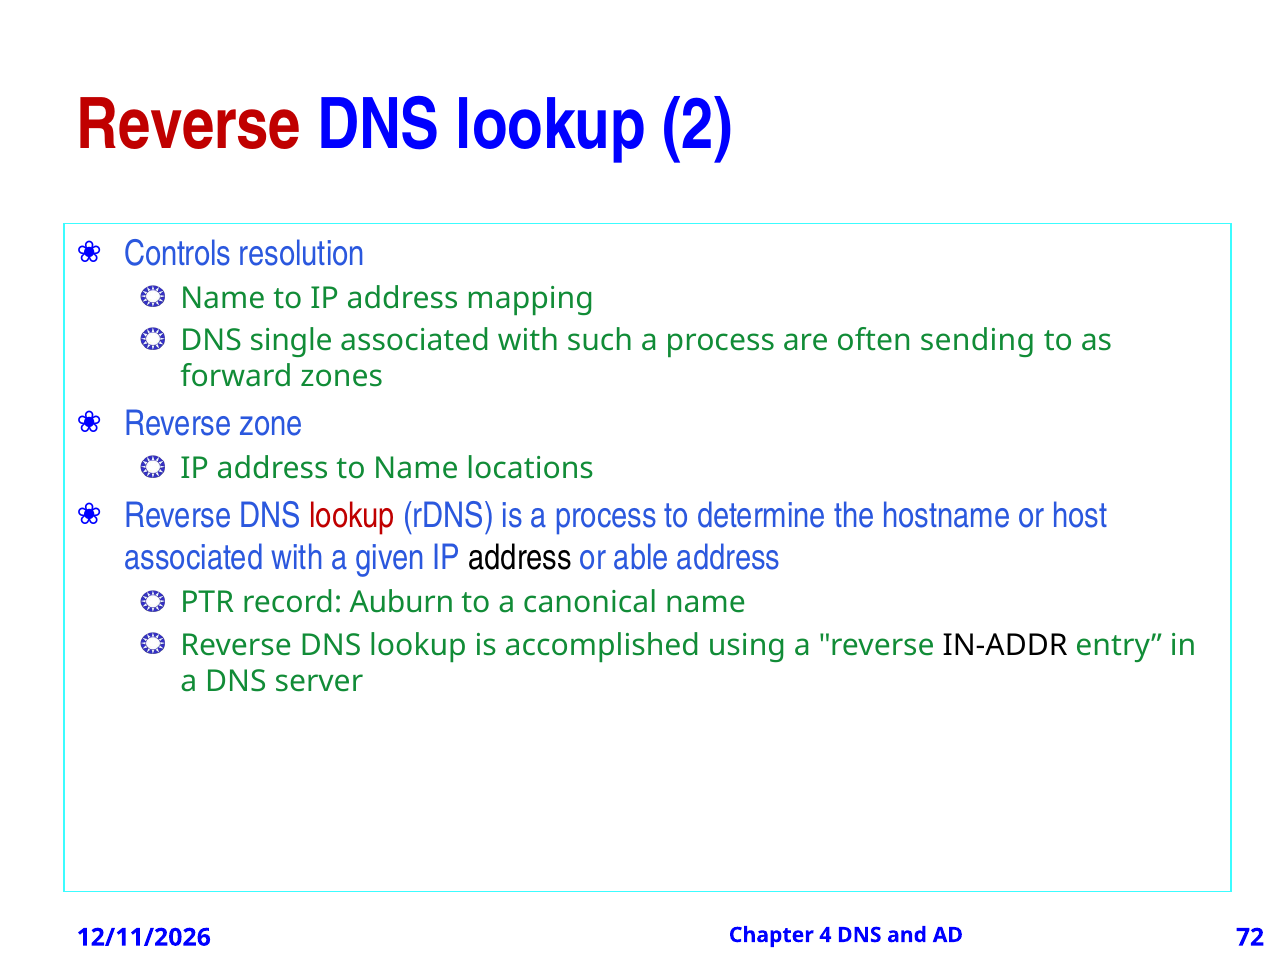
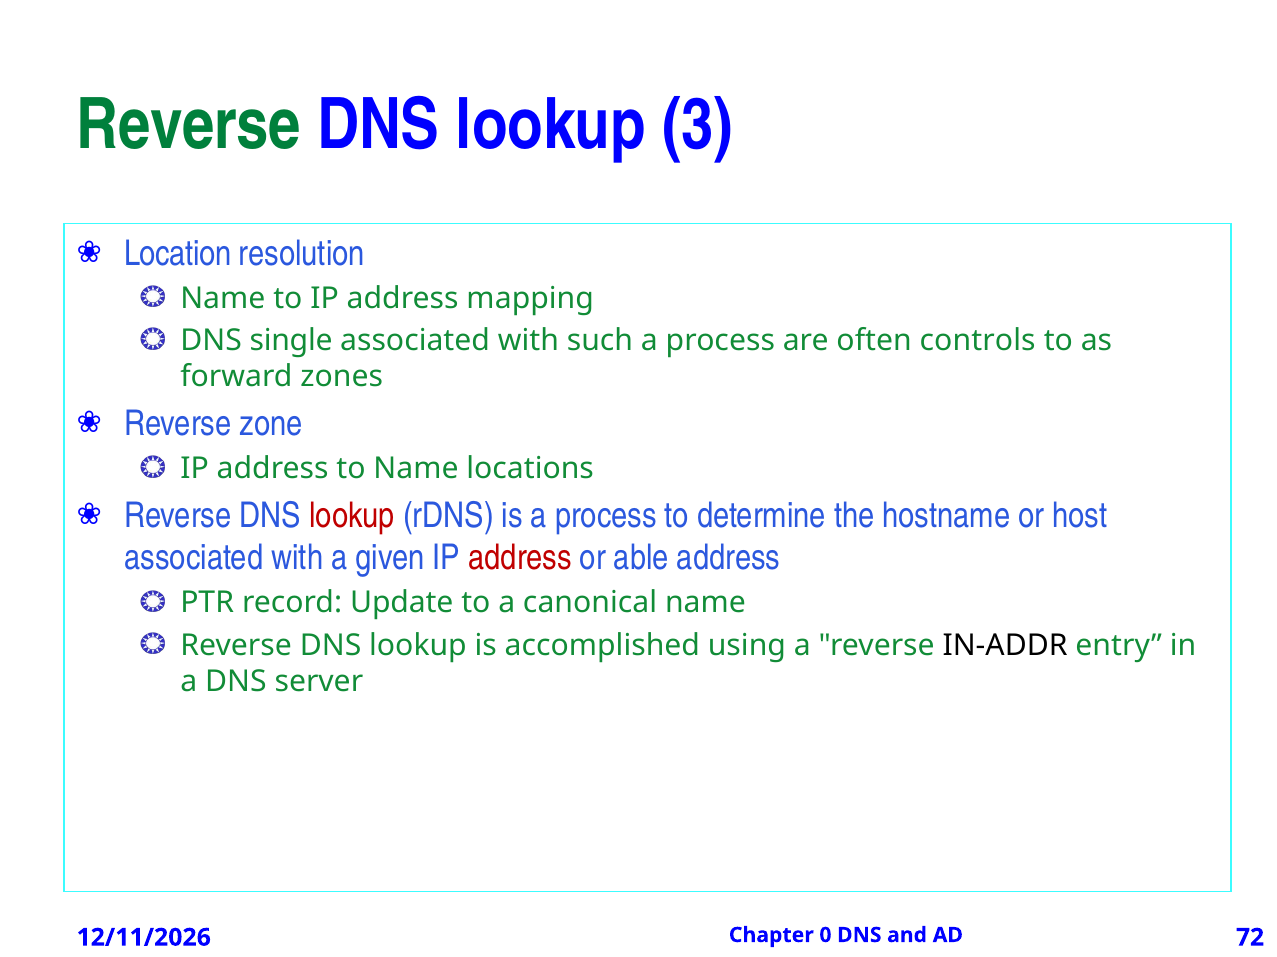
Reverse colour: red -> green (189, 126)
2: 2 -> 3 (698, 126)
Controls: Controls -> Location (178, 254)
sending: sending -> controls (978, 341)
address colour: black -> red (520, 558)
Auburn: Auburn -> Update (402, 604)
4: 4 -> 0 (825, 936)
